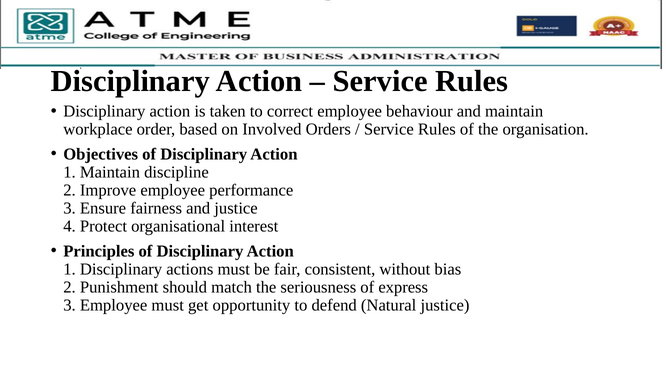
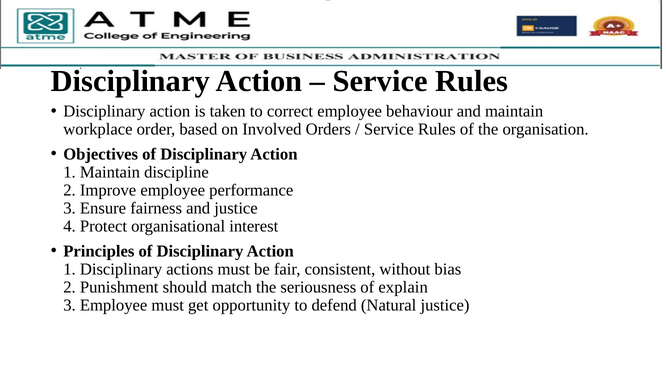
express: express -> explain (403, 287)
